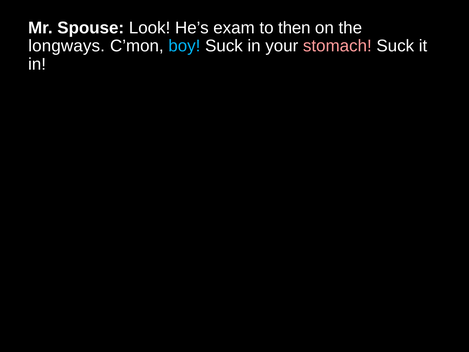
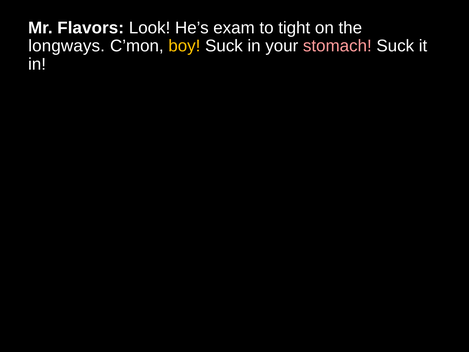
Spouse: Spouse -> Flavors (91, 28)
then: then -> tight (294, 28)
boy colour: light blue -> yellow (184, 46)
